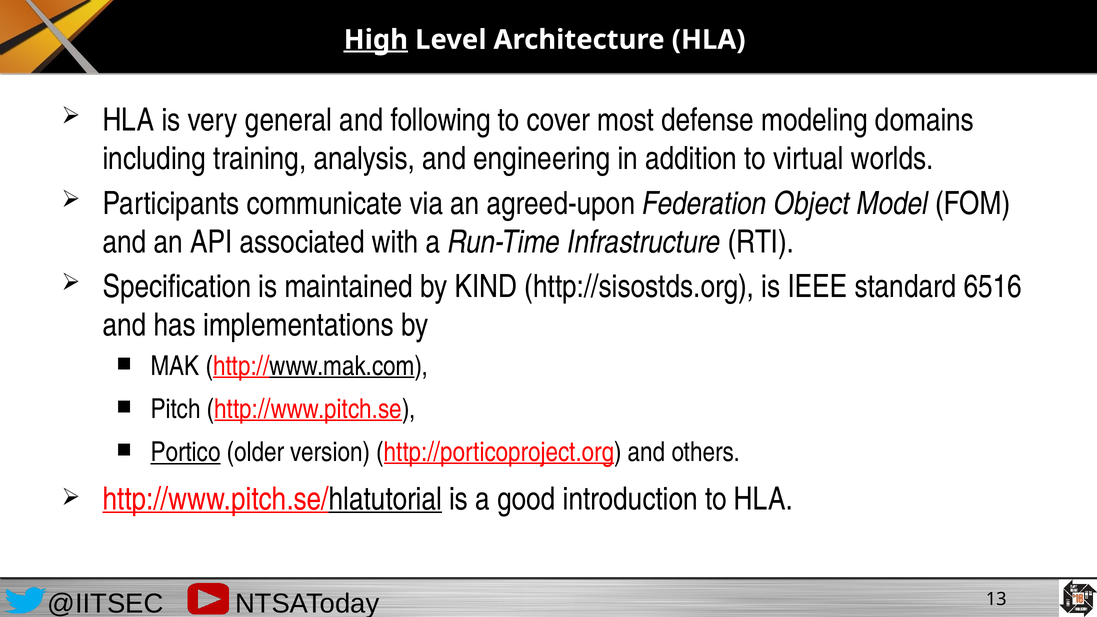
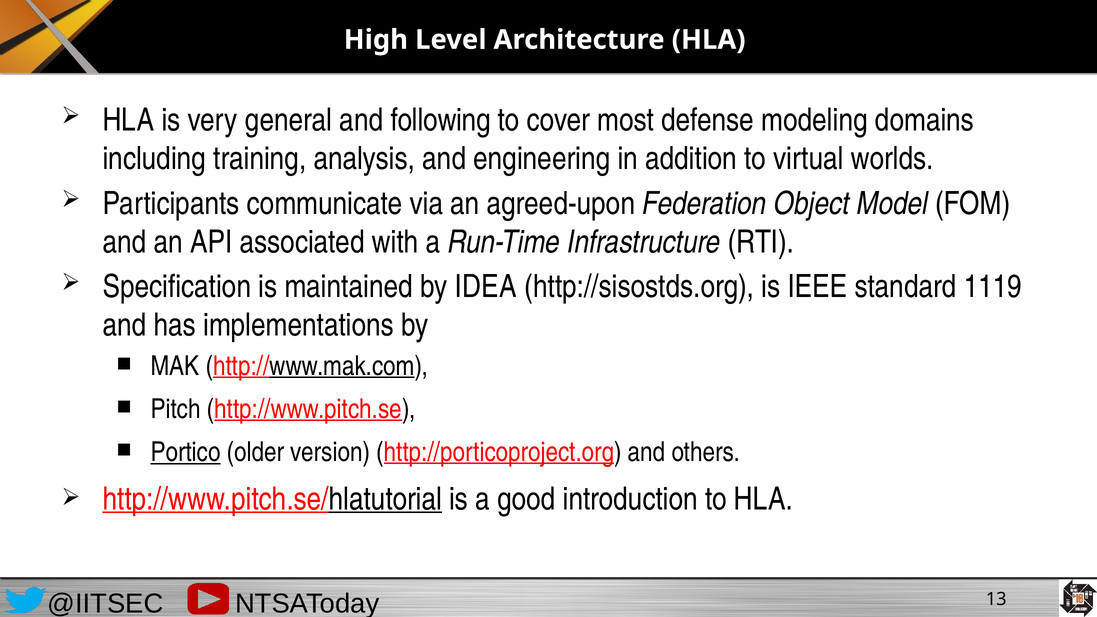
High underline: present -> none (376, 40)
KIND: KIND -> IDEA (486, 287)
6516: 6516 -> 1119 (993, 287)
